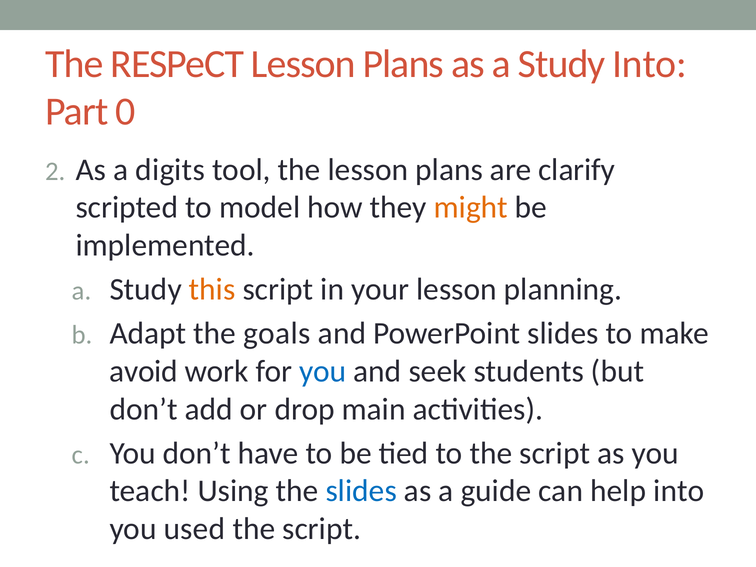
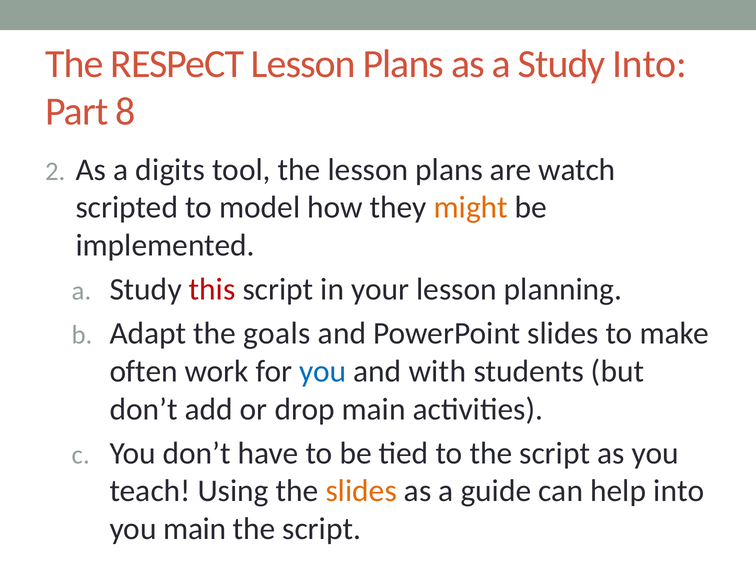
0: 0 -> 8 (125, 112)
clarify: clarify -> watch (577, 170)
this colour: orange -> red (212, 289)
avoid: avoid -> often (144, 371)
seek: seek -> with (437, 371)
slides colour: blue -> orange (361, 491)
you used: used -> main (195, 529)
